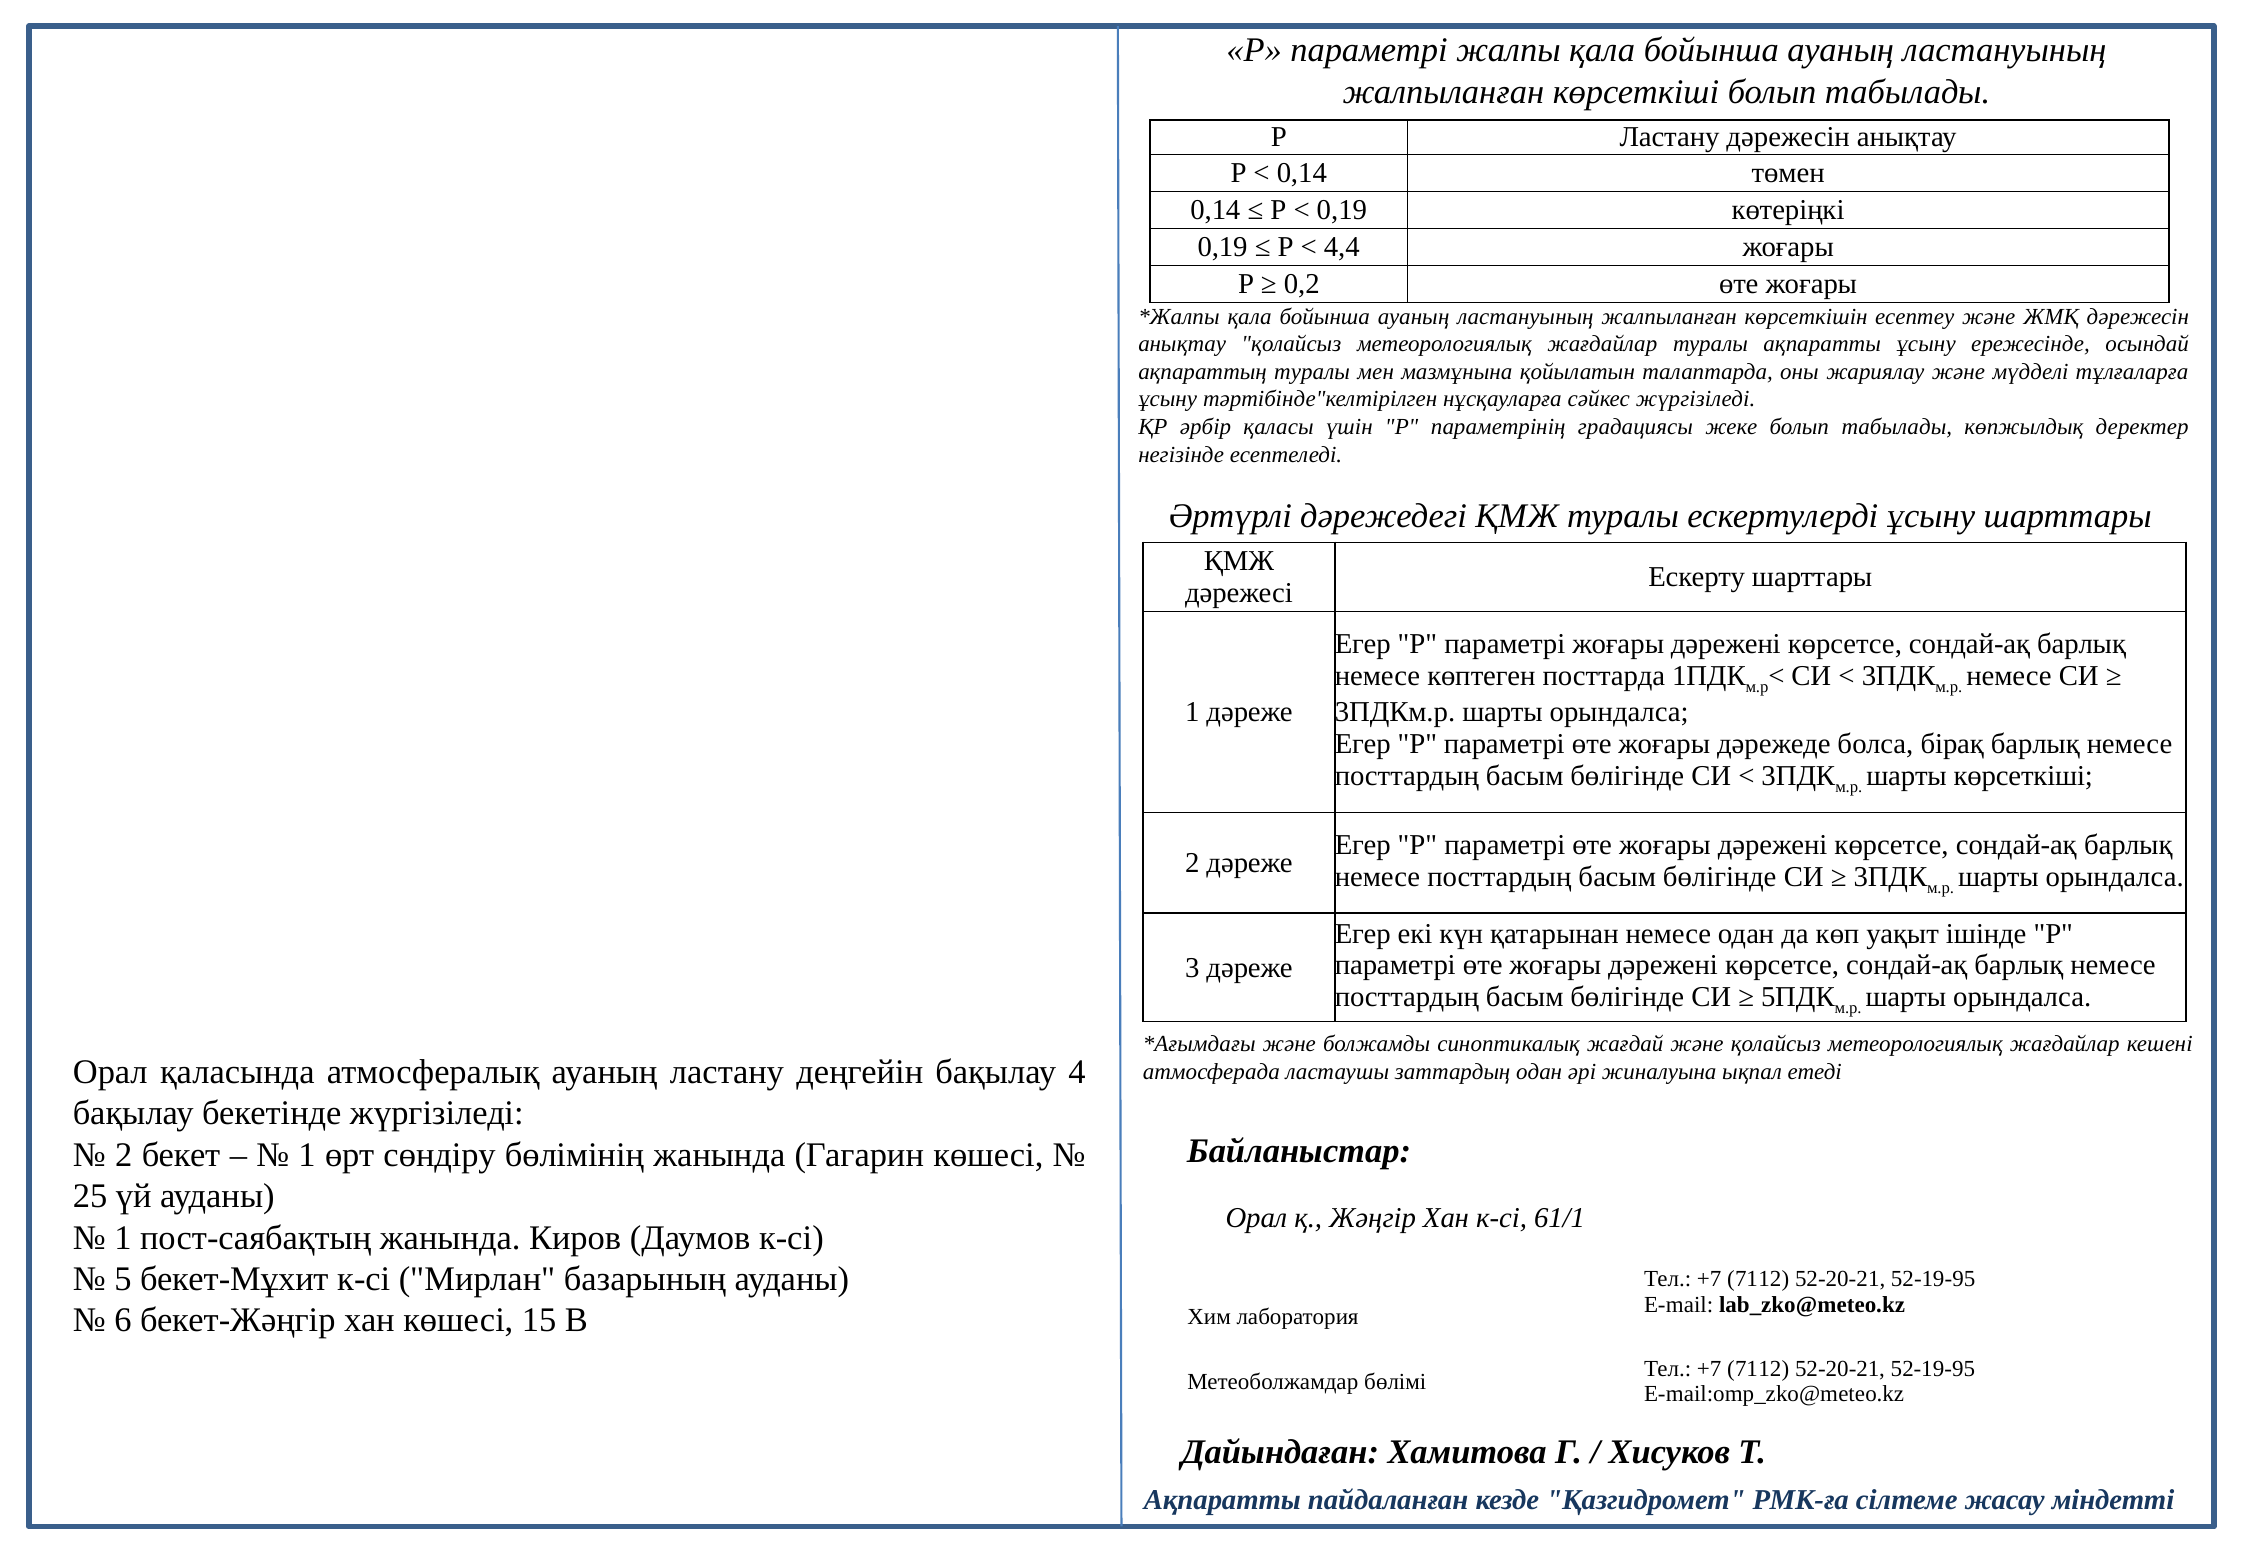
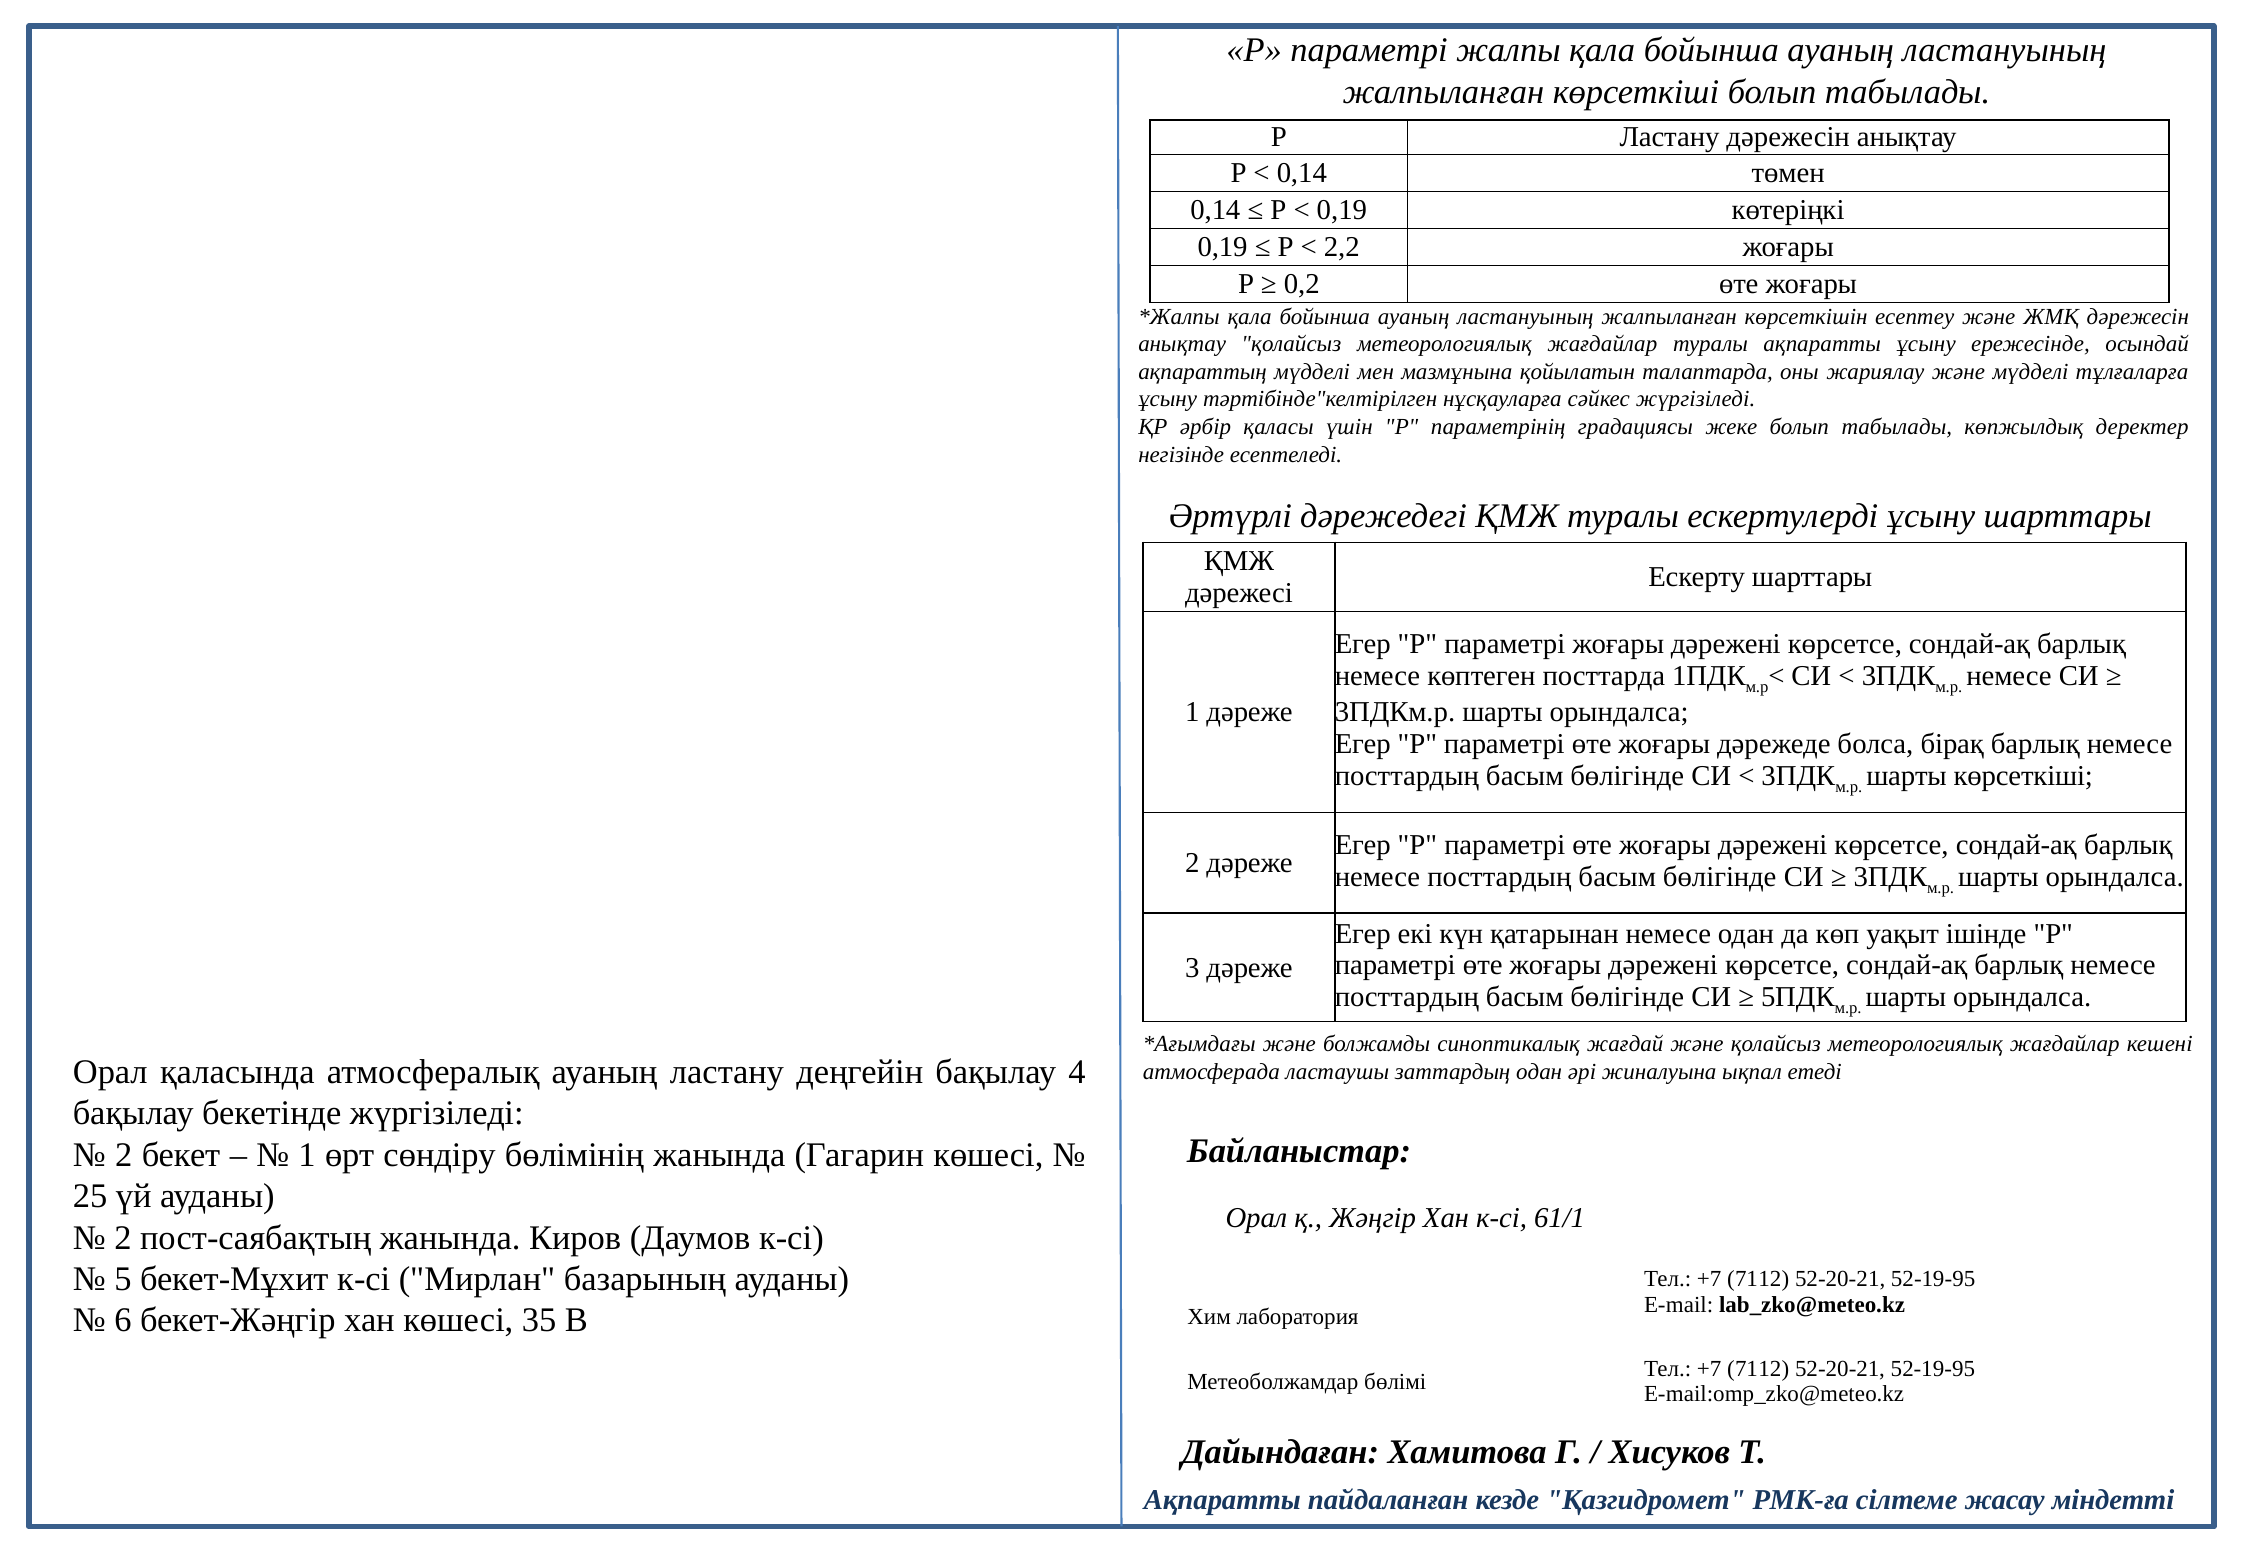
4,4: 4,4 -> 2,2 (1342, 247)
ақпараттың туралы: туралы -> мүдделі (1312, 372)
1: 1 -> 2 (123, 1238)
15: 15 -> 35 (539, 1320)
